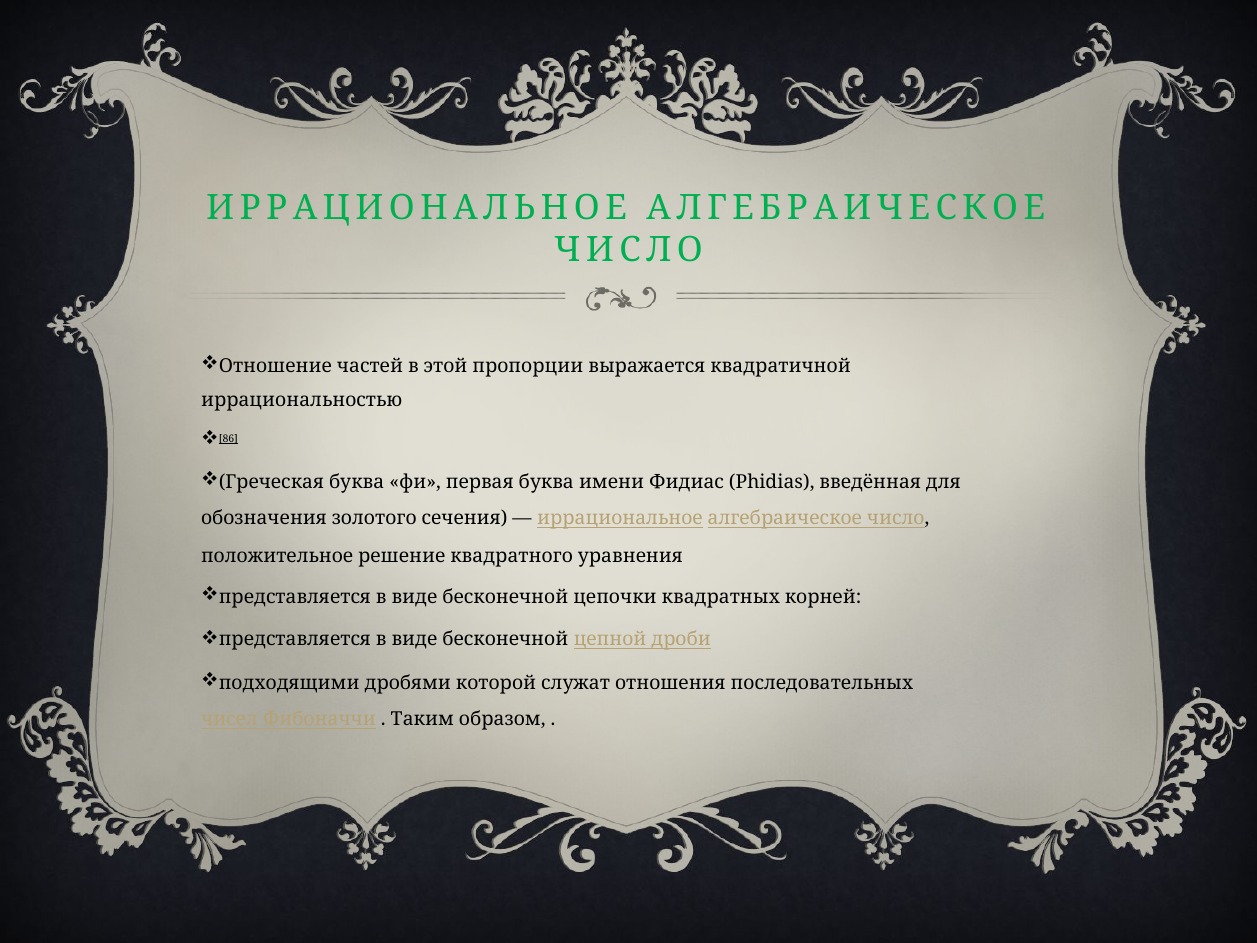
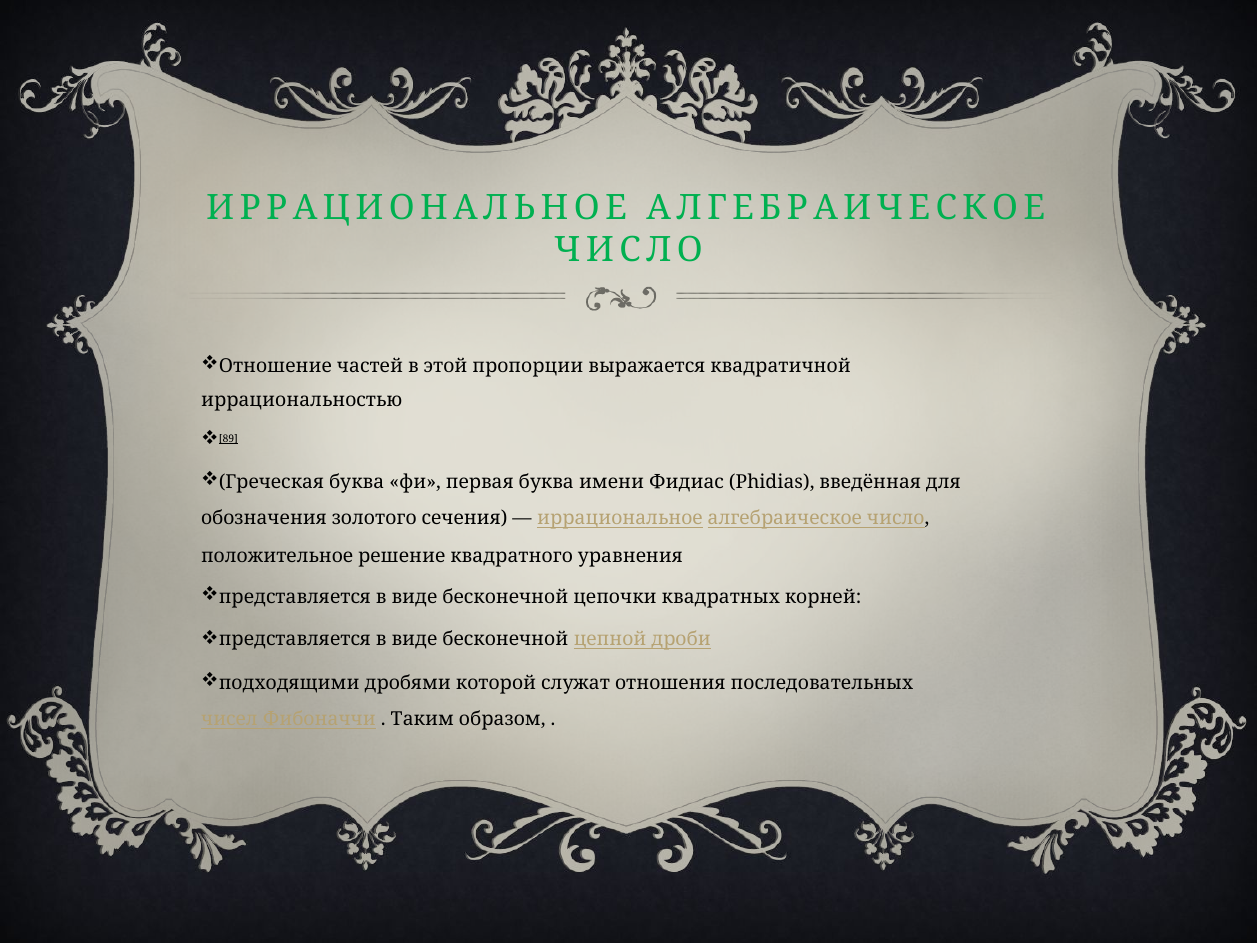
86: 86 -> 89 (228, 439)
